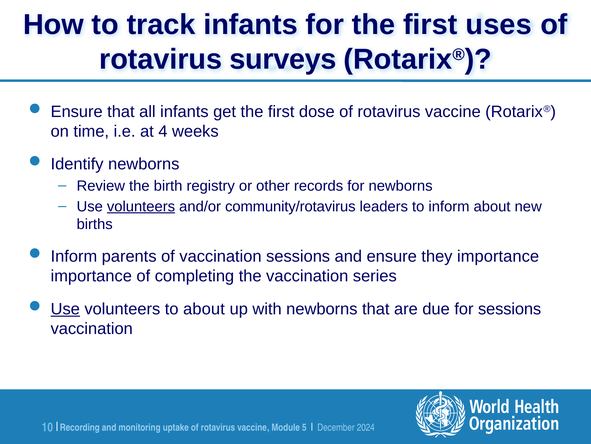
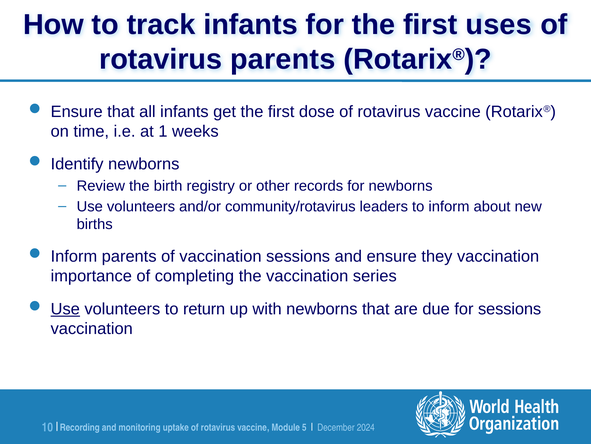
rotavirus surveys: surveys -> parents (283, 59)
4: 4 -> 1 (163, 131)
volunteers underline: present -> none (141, 206)
they importance: importance -> vaccination (498, 256)
to about: about -> return (204, 308)
